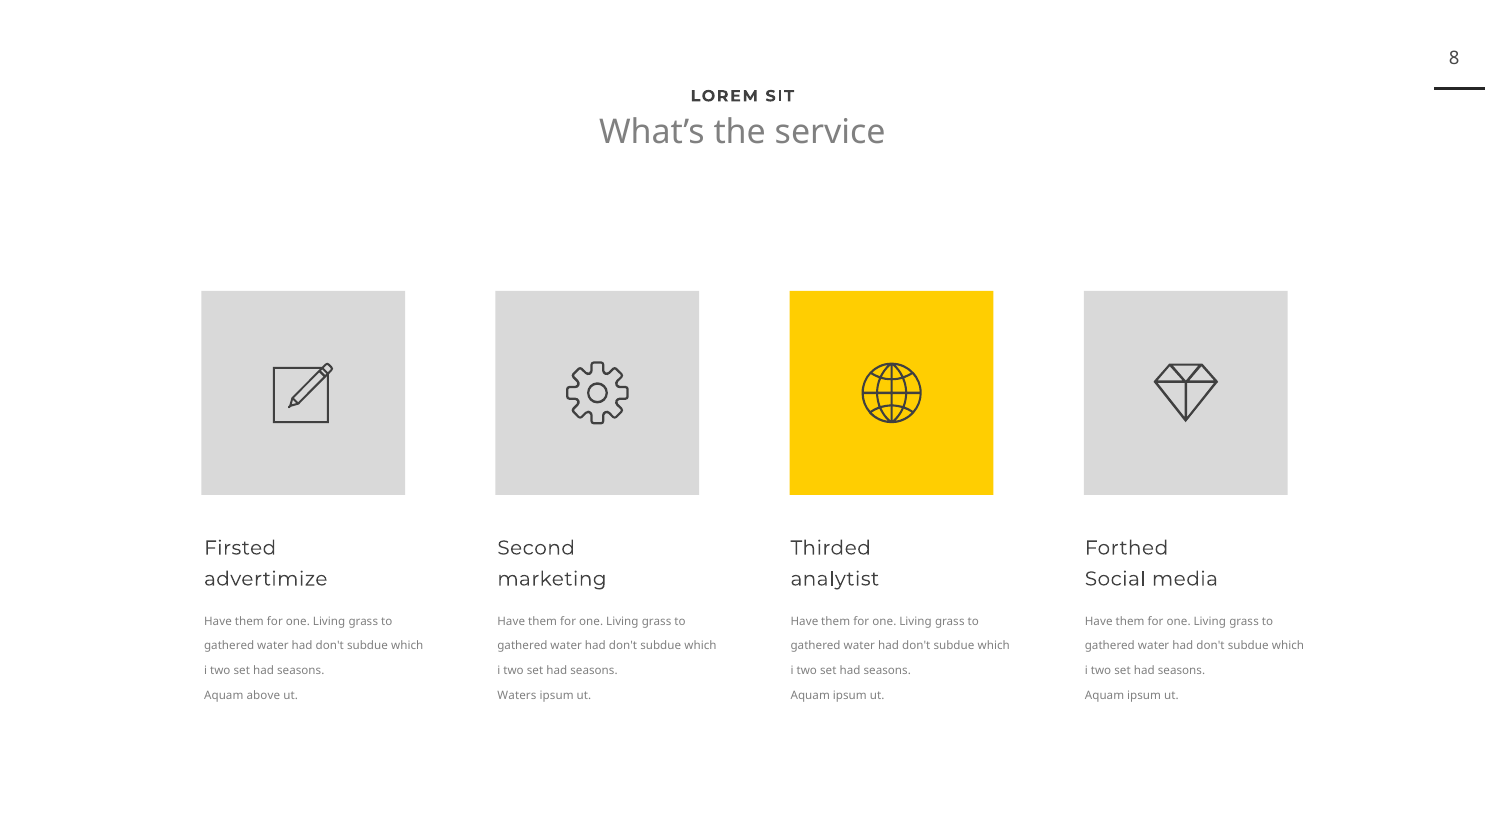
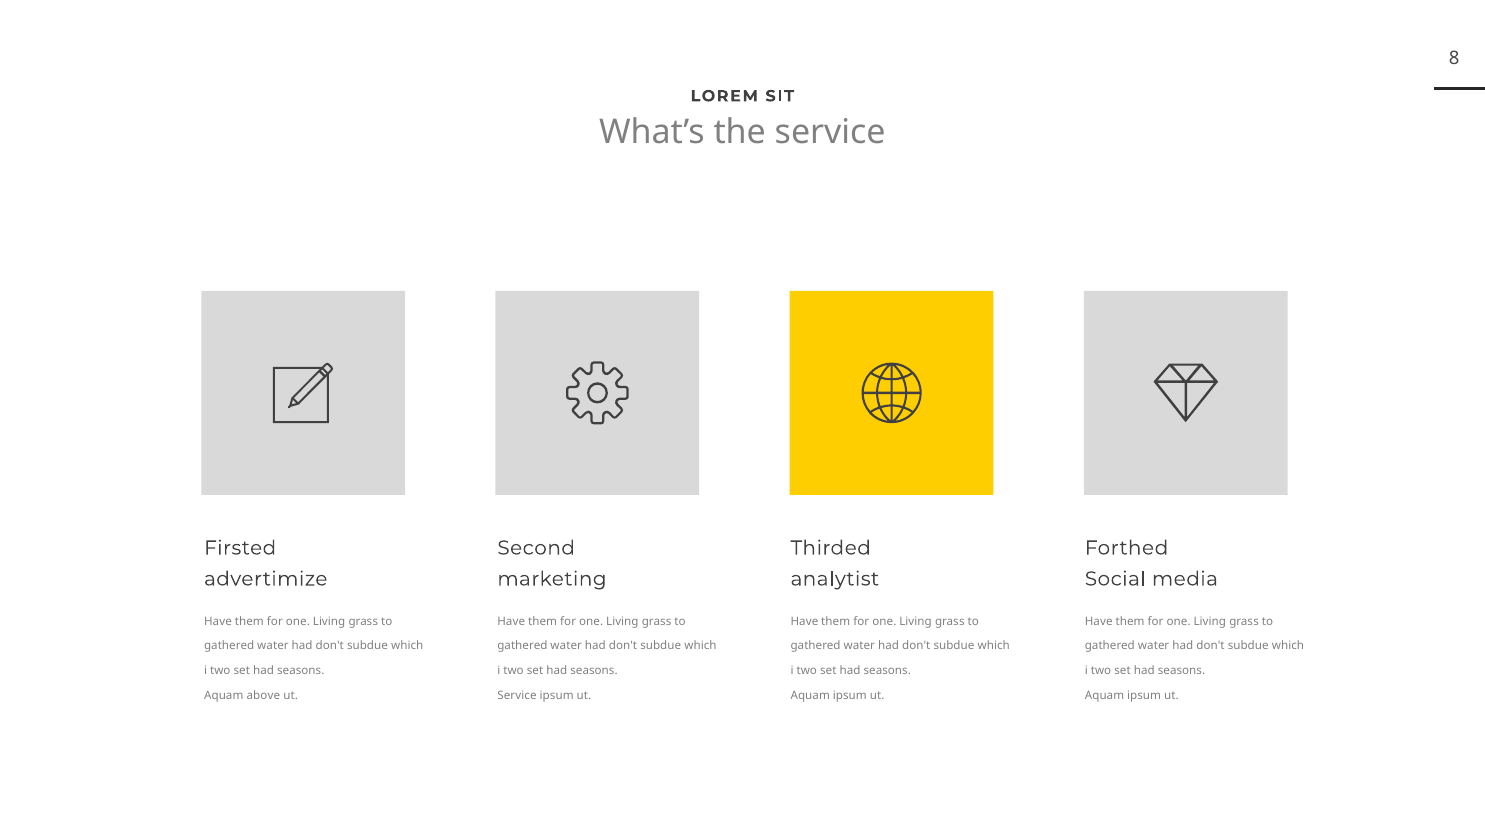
Waters: Waters -> Service (517, 696)
